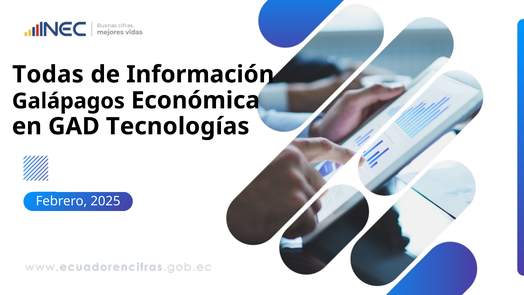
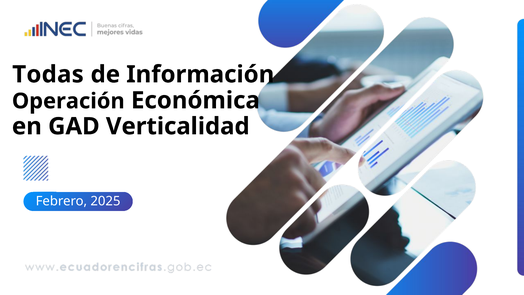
Galápagos: Galápagos -> Operación (68, 101)
Tecnologías: Tecnologías -> Verticalidad (178, 126)
